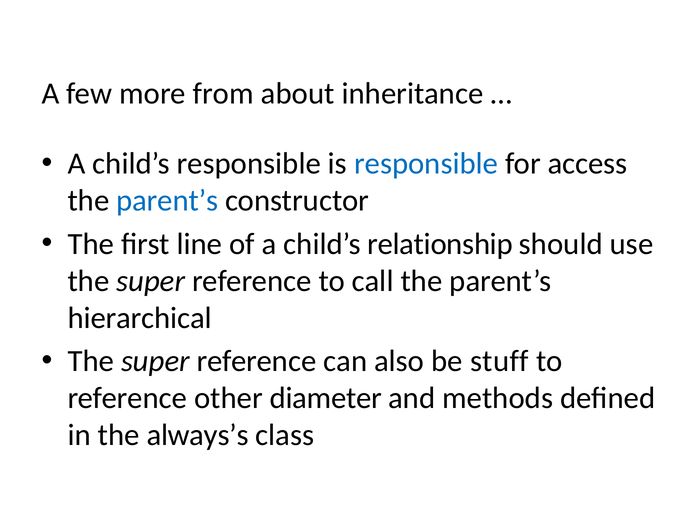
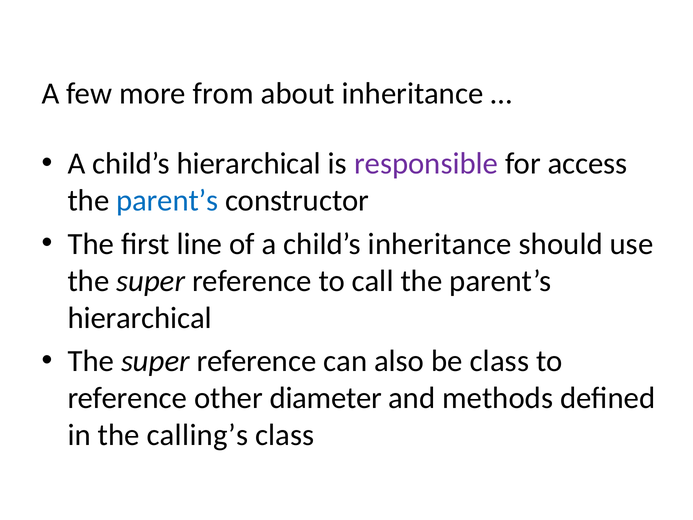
child’s responsible: responsible -> hierarchical (249, 164)
responsible colour: blue -> purple (426, 164)
child’s relationship: relationship -> inheritance (440, 244)
be stuff: stuff -> class (499, 361)
always’s: always’s -> calling’s (197, 435)
